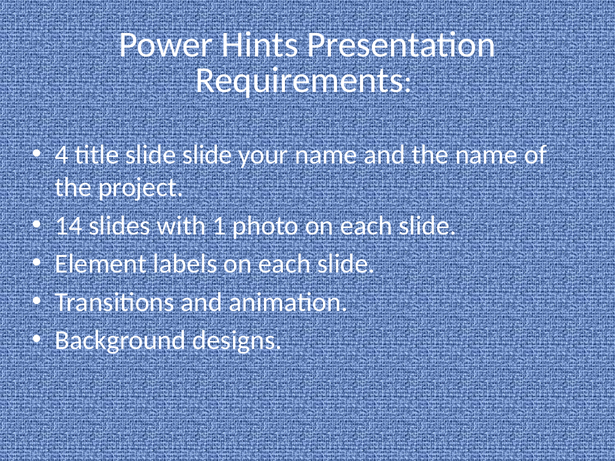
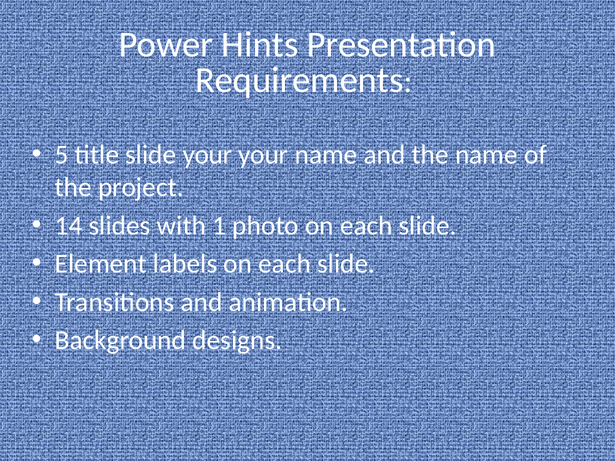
4: 4 -> 5 (62, 155)
slide slide: slide -> your (207, 155)
